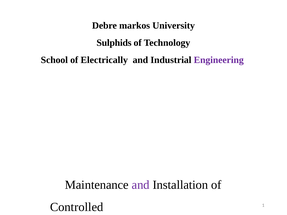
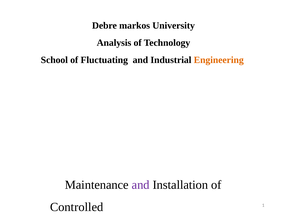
Sulphids: Sulphids -> Analysis (114, 43)
Electrically: Electrically -> Fluctuating (104, 60)
Engineering colour: purple -> orange (219, 60)
